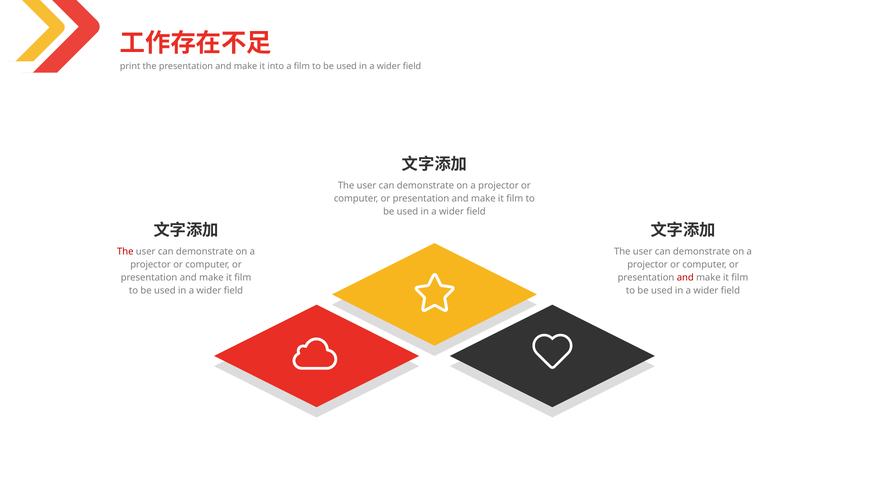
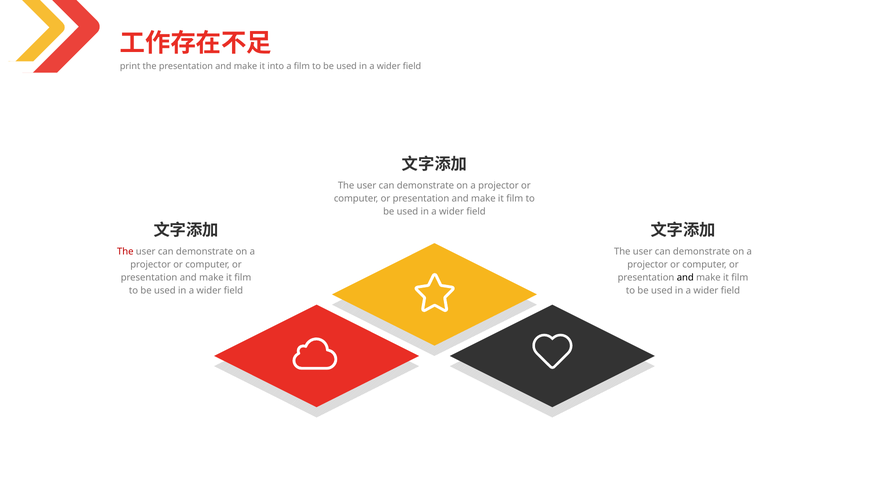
and colour: red -> black (685, 277)
